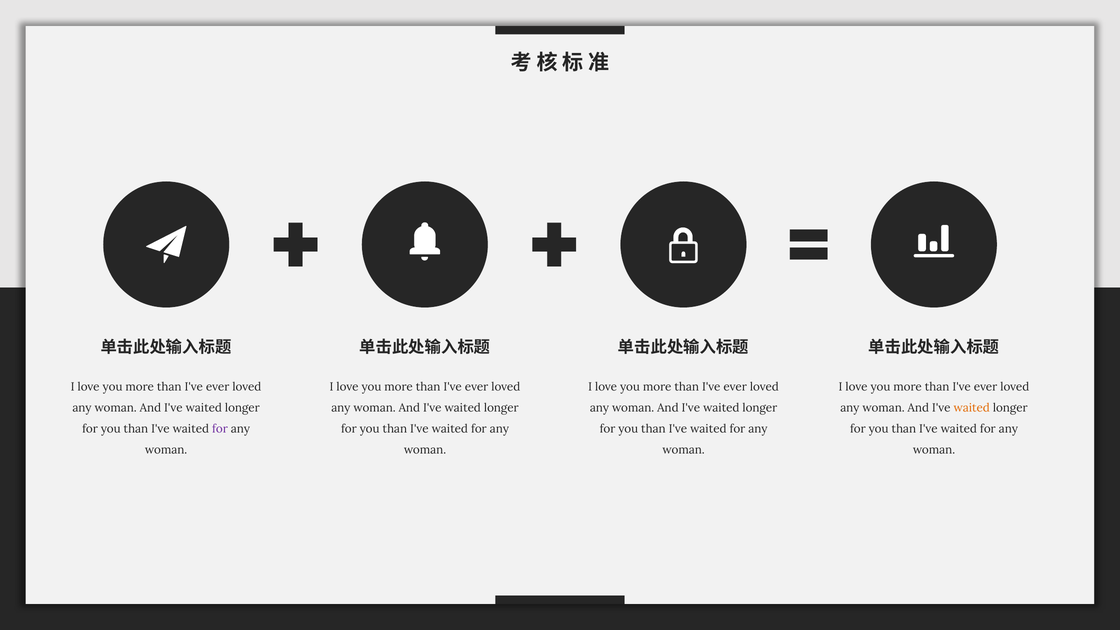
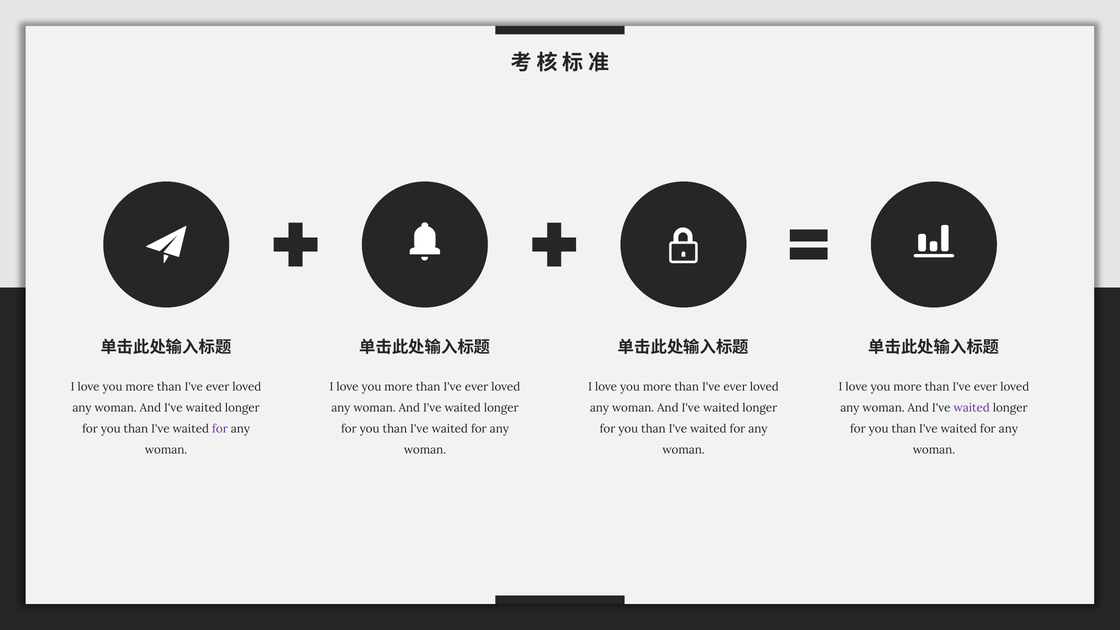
waited colour: orange -> purple (972, 408)
